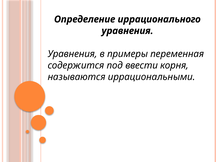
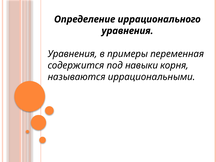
ввести: ввести -> навыки (142, 65)
